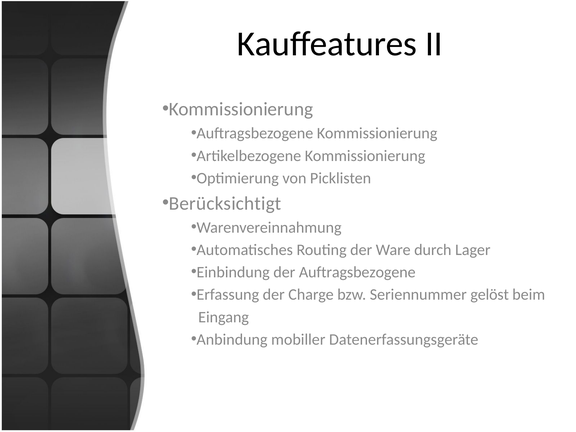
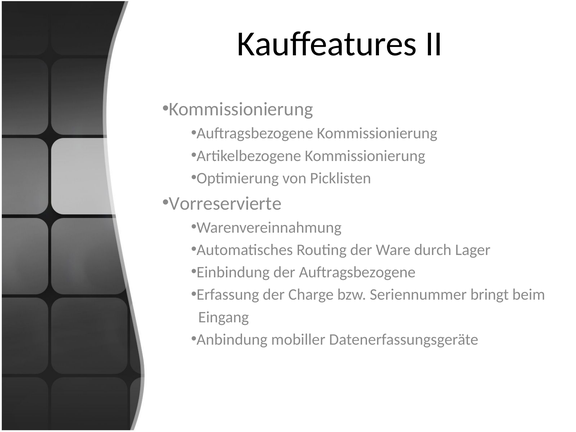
Berücksichtigt: Berücksichtigt -> Vorreservierte (225, 203)
gelöst: gelöst -> bringt (490, 295)
